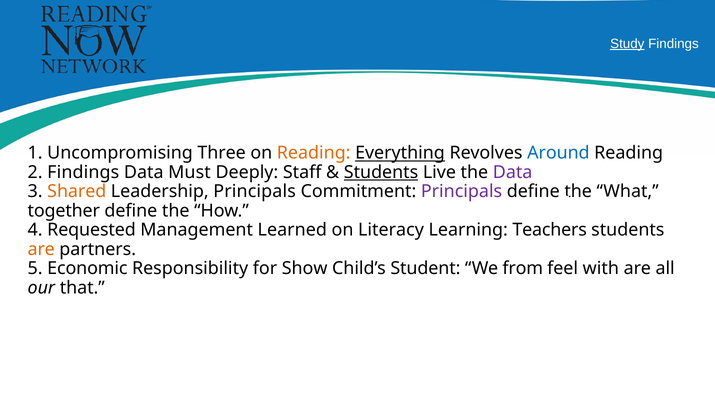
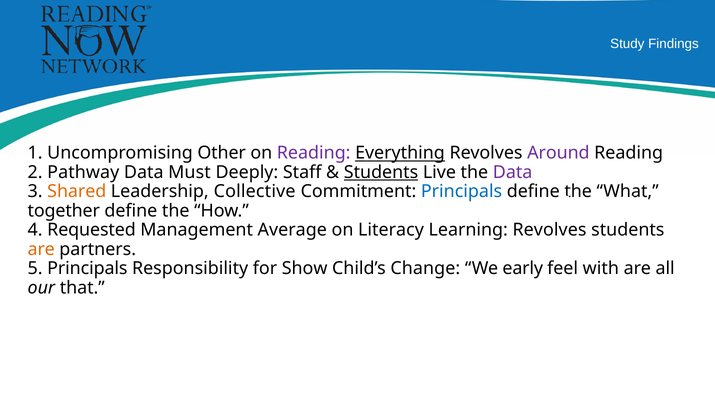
Study underline: present -> none (627, 44)
Three: Three -> Other (222, 153)
Reading colour: orange -> purple (314, 153)
Around colour: blue -> purple (558, 153)
2 Findings: Findings -> Pathway (83, 172)
Leadership Principals: Principals -> Collective (255, 191)
Principals colour: purple -> blue (462, 191)
Learned: Learned -> Average (292, 230)
Learning Teachers: Teachers -> Revolves (550, 230)
5 Economic: Economic -> Principals (87, 269)
Student: Student -> Change (425, 269)
from: from -> early (523, 269)
